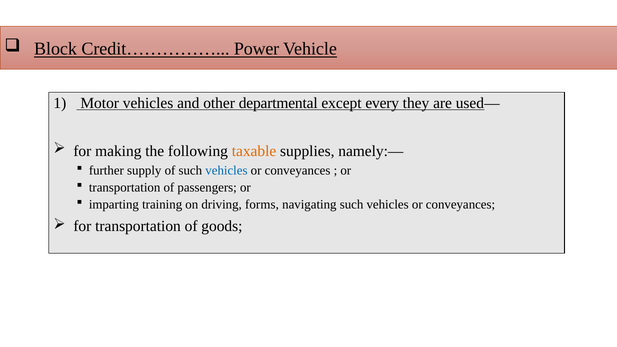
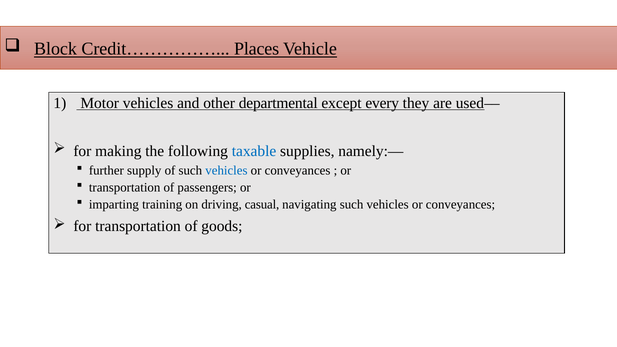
Power: Power -> Places (257, 49)
taxable colour: orange -> blue (254, 151)
forms: forms -> casual (262, 205)
